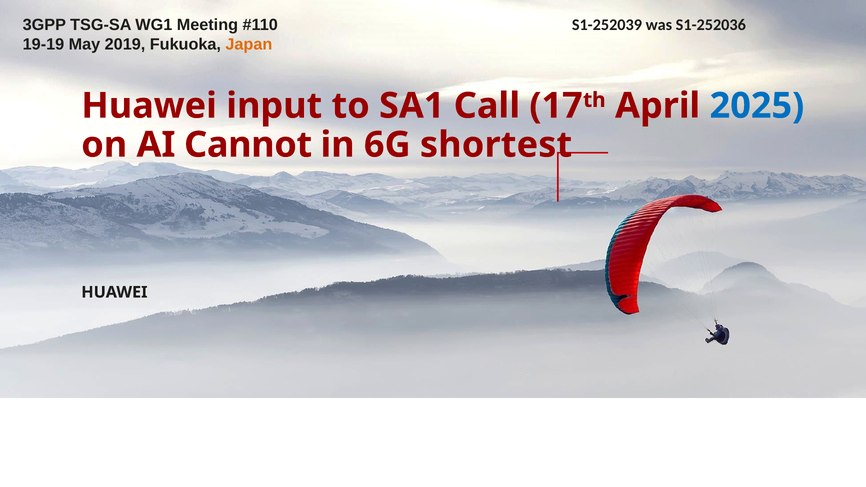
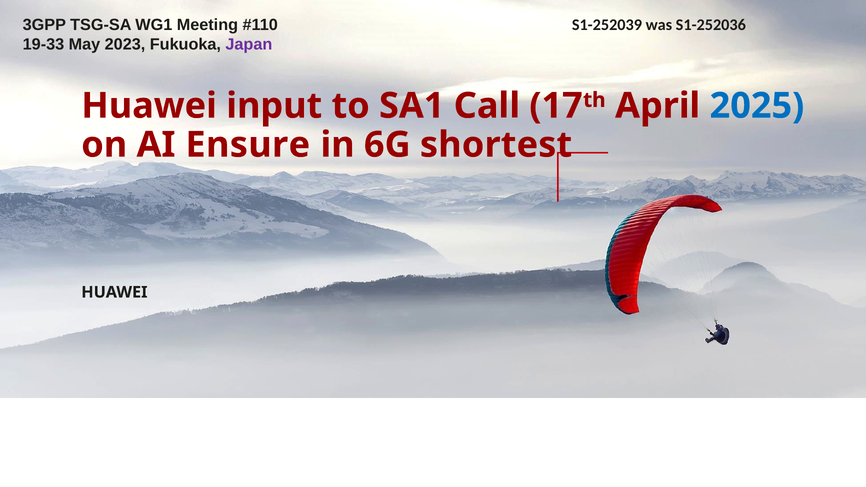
19-19: 19-19 -> 19-33 (43, 44)
2019: 2019 -> 2023 (125, 44)
Japan colour: orange -> purple (249, 44)
Cannot: Cannot -> Ensure (248, 145)
